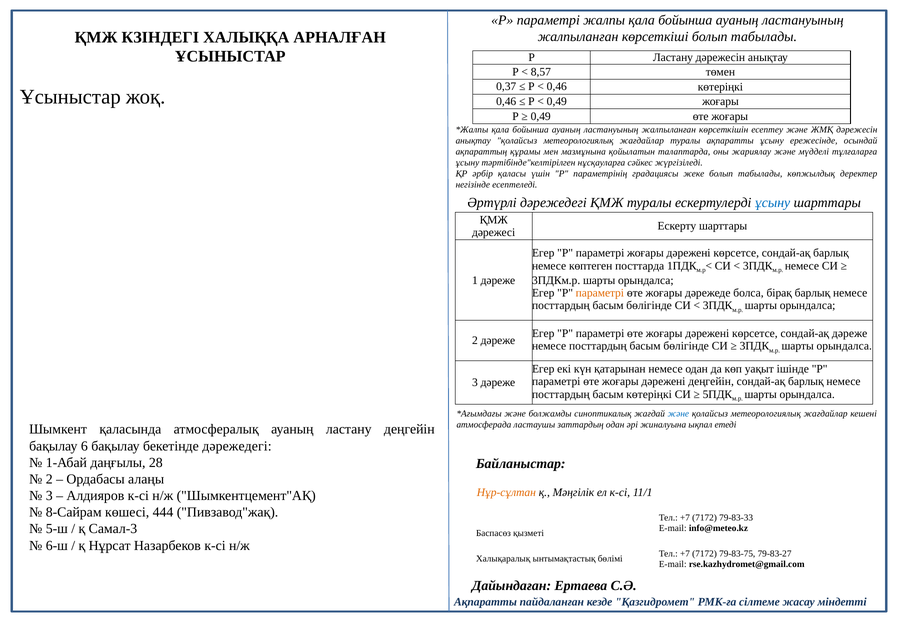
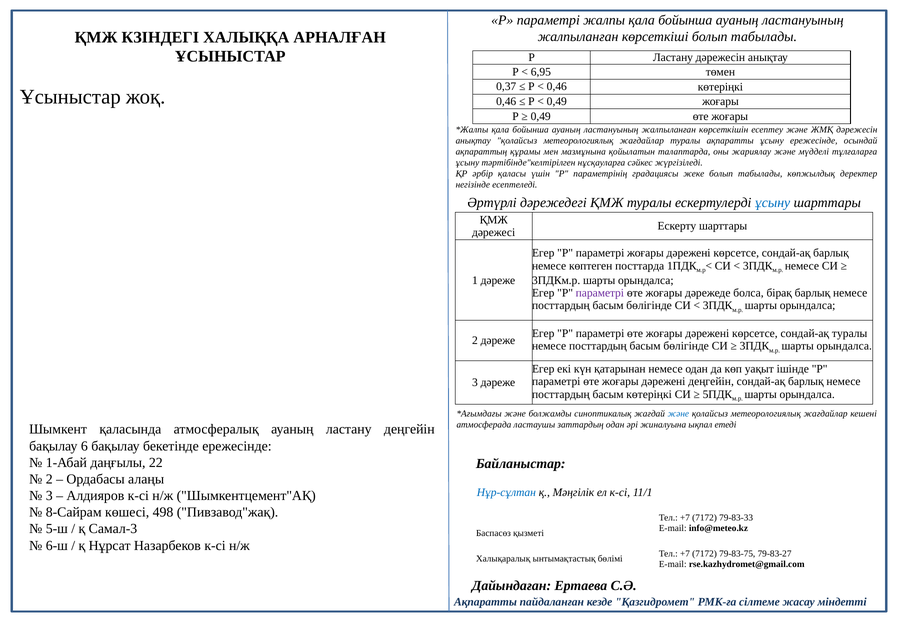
8,57: 8,57 -> 6,95 (541, 72)
параметрі colour: orange -> purple (600, 293)
сондай-ақ дәреже: дәреже -> туралы (850, 333)
бекетінде дәрежедегі: дәрежедегі -> ережесінде (237, 446)
28: 28 -> 22 (156, 462)
Нұр-сұлтан colour: orange -> blue (506, 492)
444: 444 -> 498 (163, 512)
